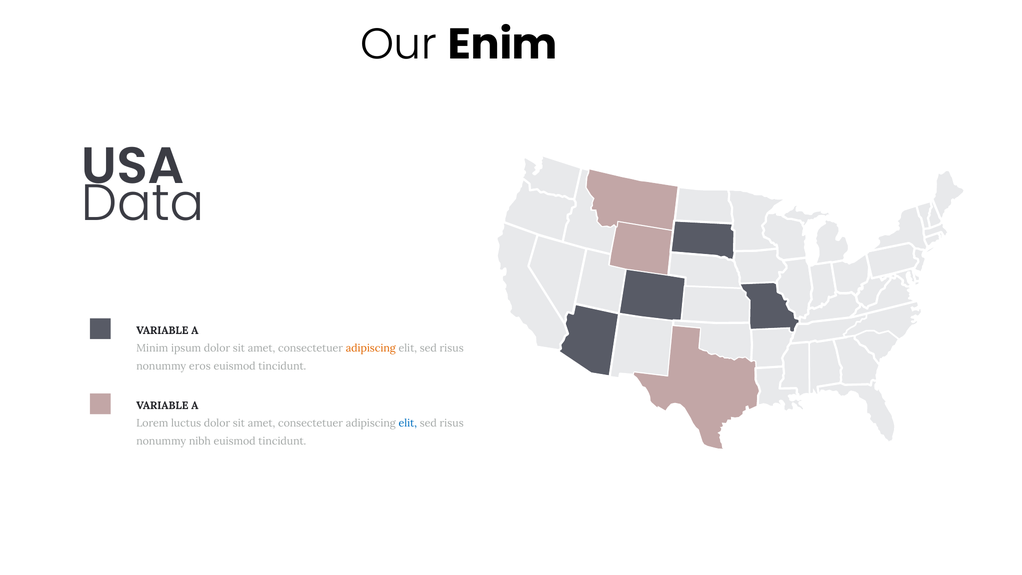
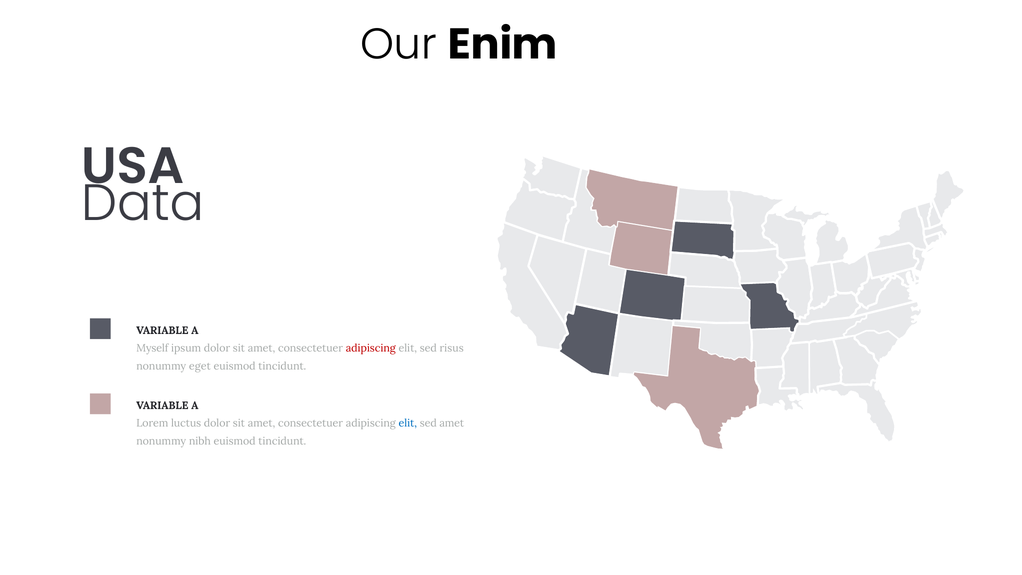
Minim: Minim -> Myself (152, 348)
adipiscing colour: orange -> red (371, 348)
eros: eros -> eget (200, 366)
risus: risus -> amet (452, 423)
